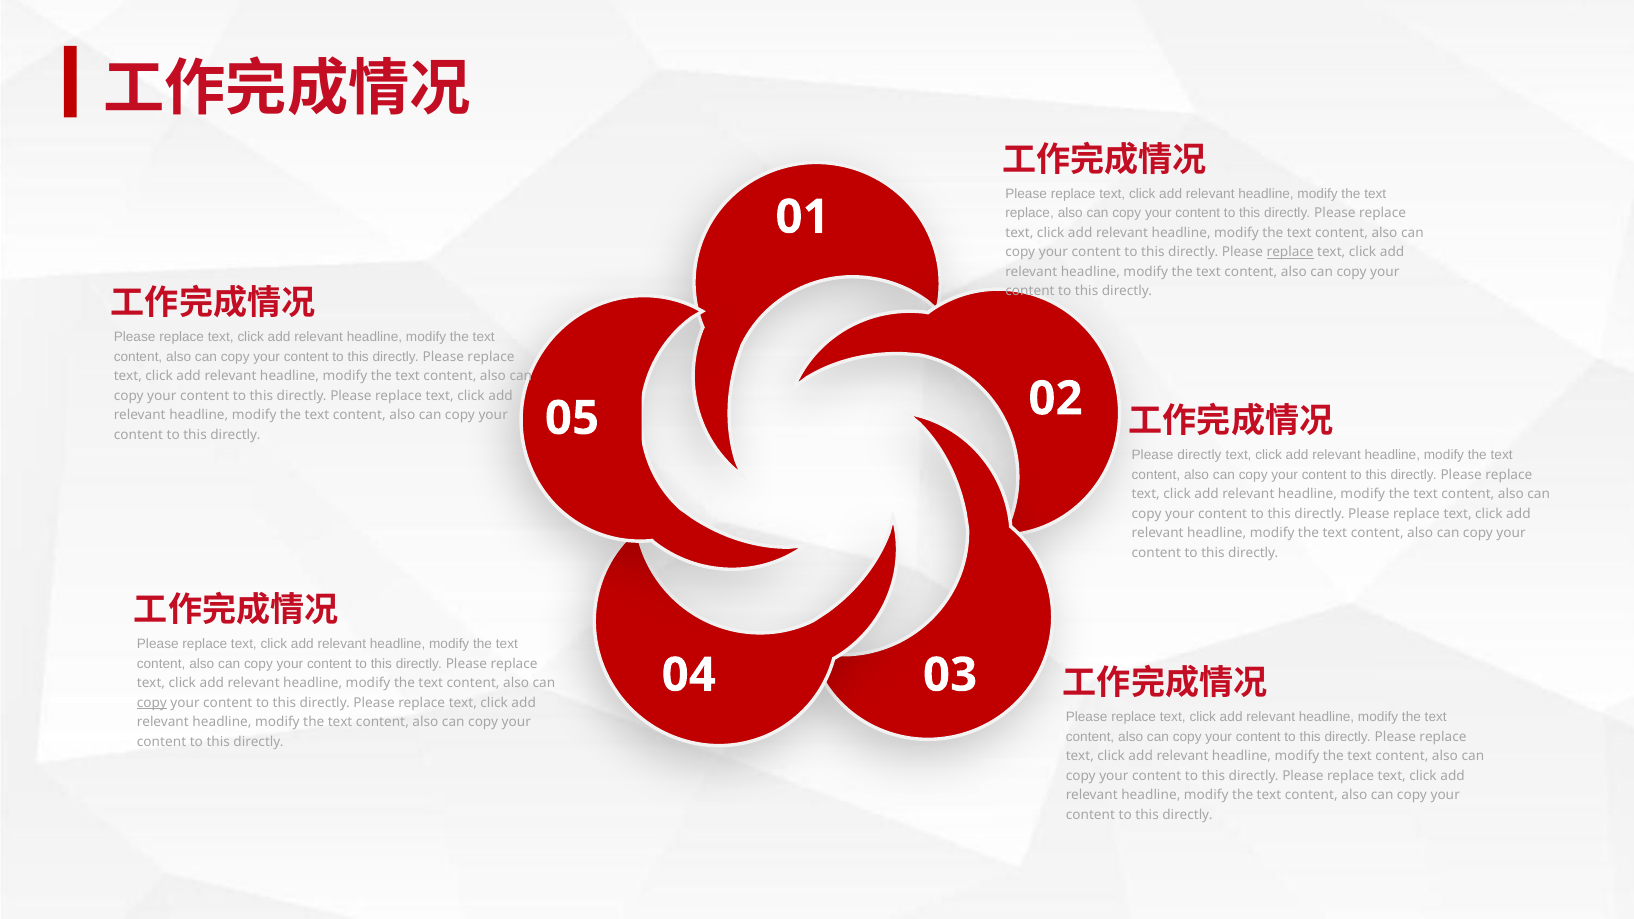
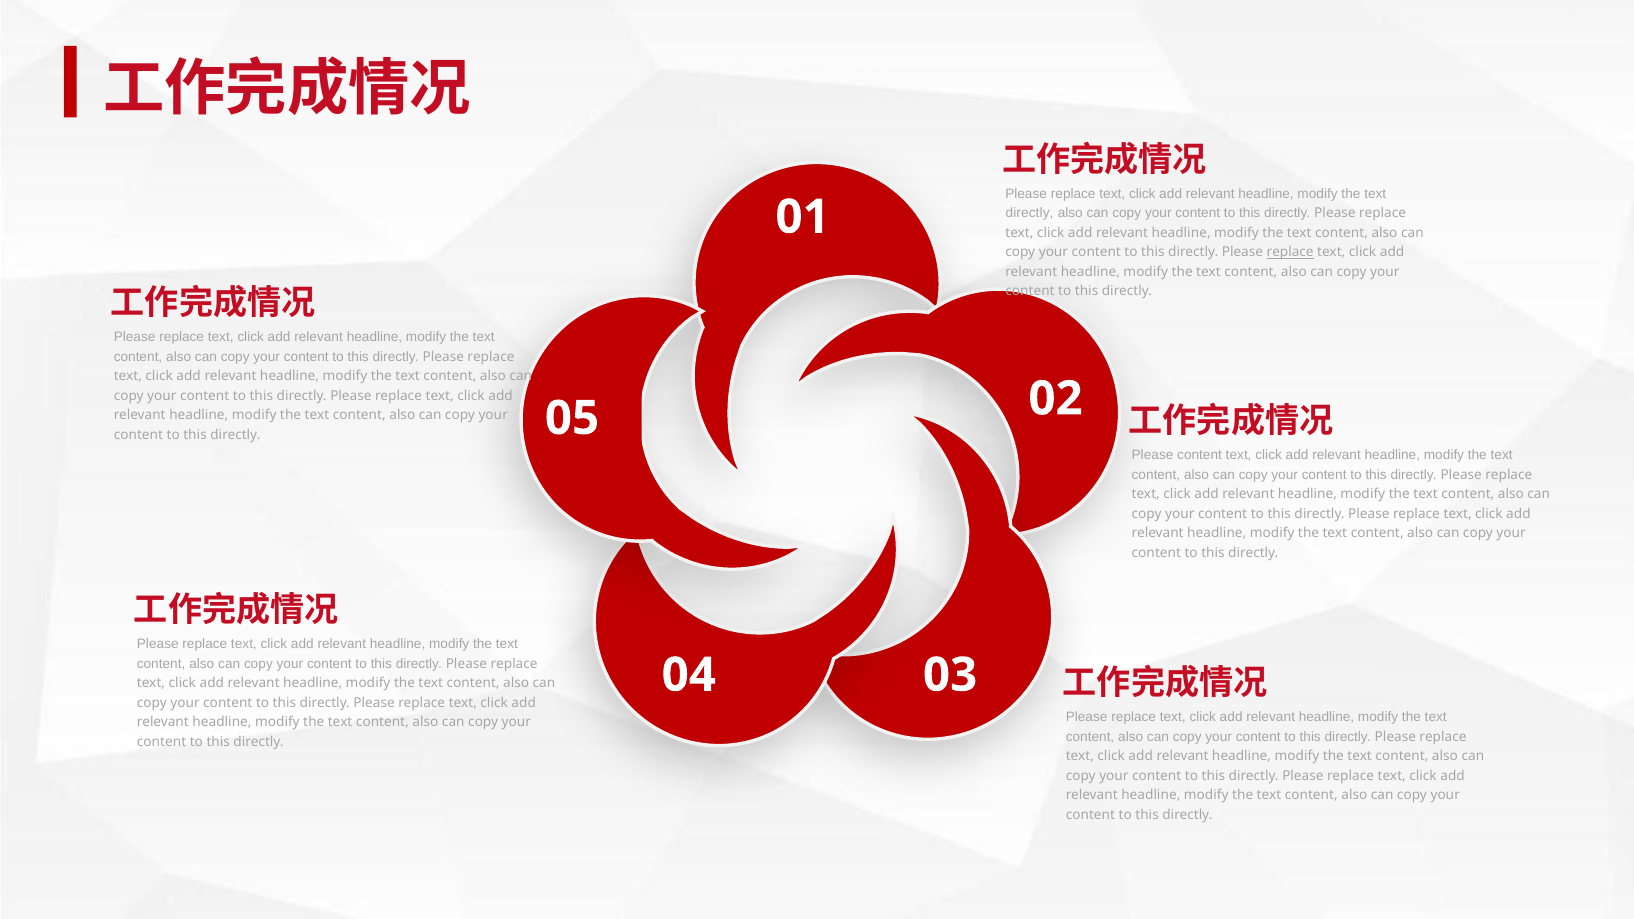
replace: replace -> directly (1030, 213)
Please directly: directly -> content (1200, 455)
copy underline: present -> none (152, 703)
